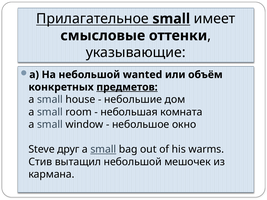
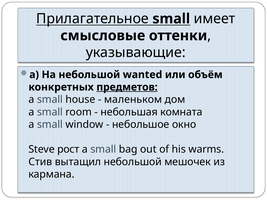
небольшие: небольшие -> маленьком (133, 100)
друг: друг -> рост (68, 150)
small underline: present -> none (103, 150)
